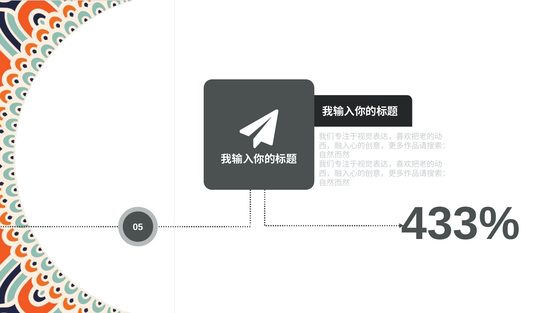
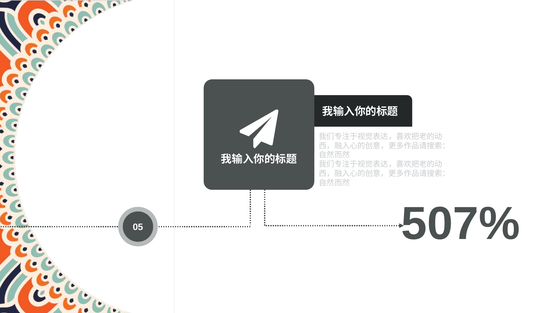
433%: 433% -> 507% (461, 224)
